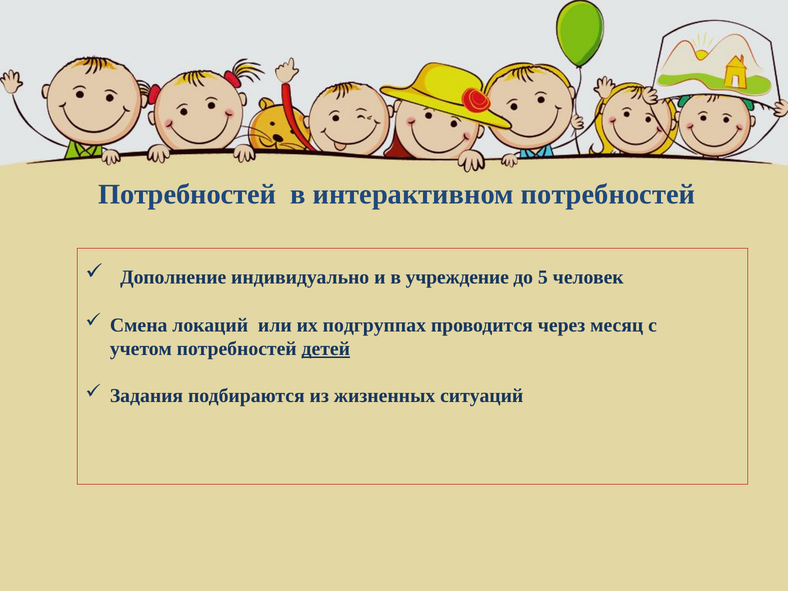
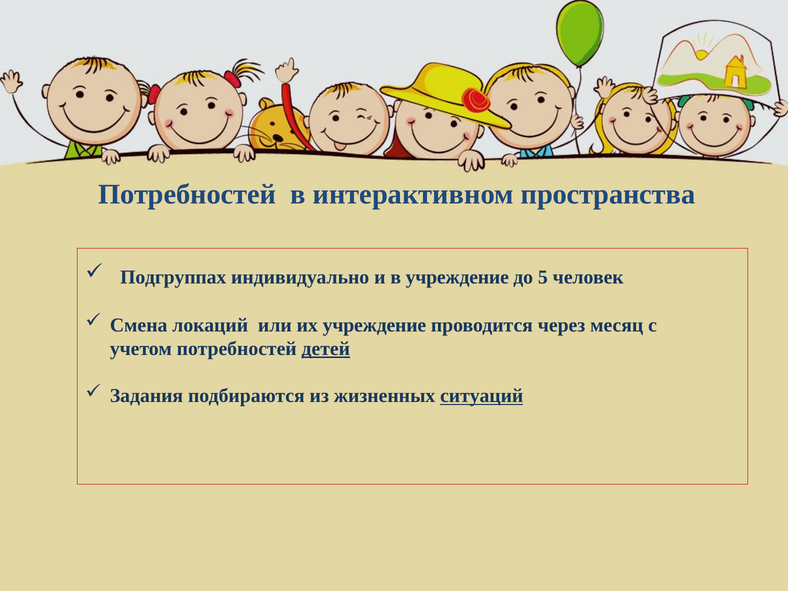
интерактивном потребностей: потребностей -> пространства (608, 194)
Дополнение: Дополнение -> Подгруппах (173, 277)
их подгруппах: подгруппах -> учреждение (374, 325)
ситуаций underline: none -> present (482, 396)
